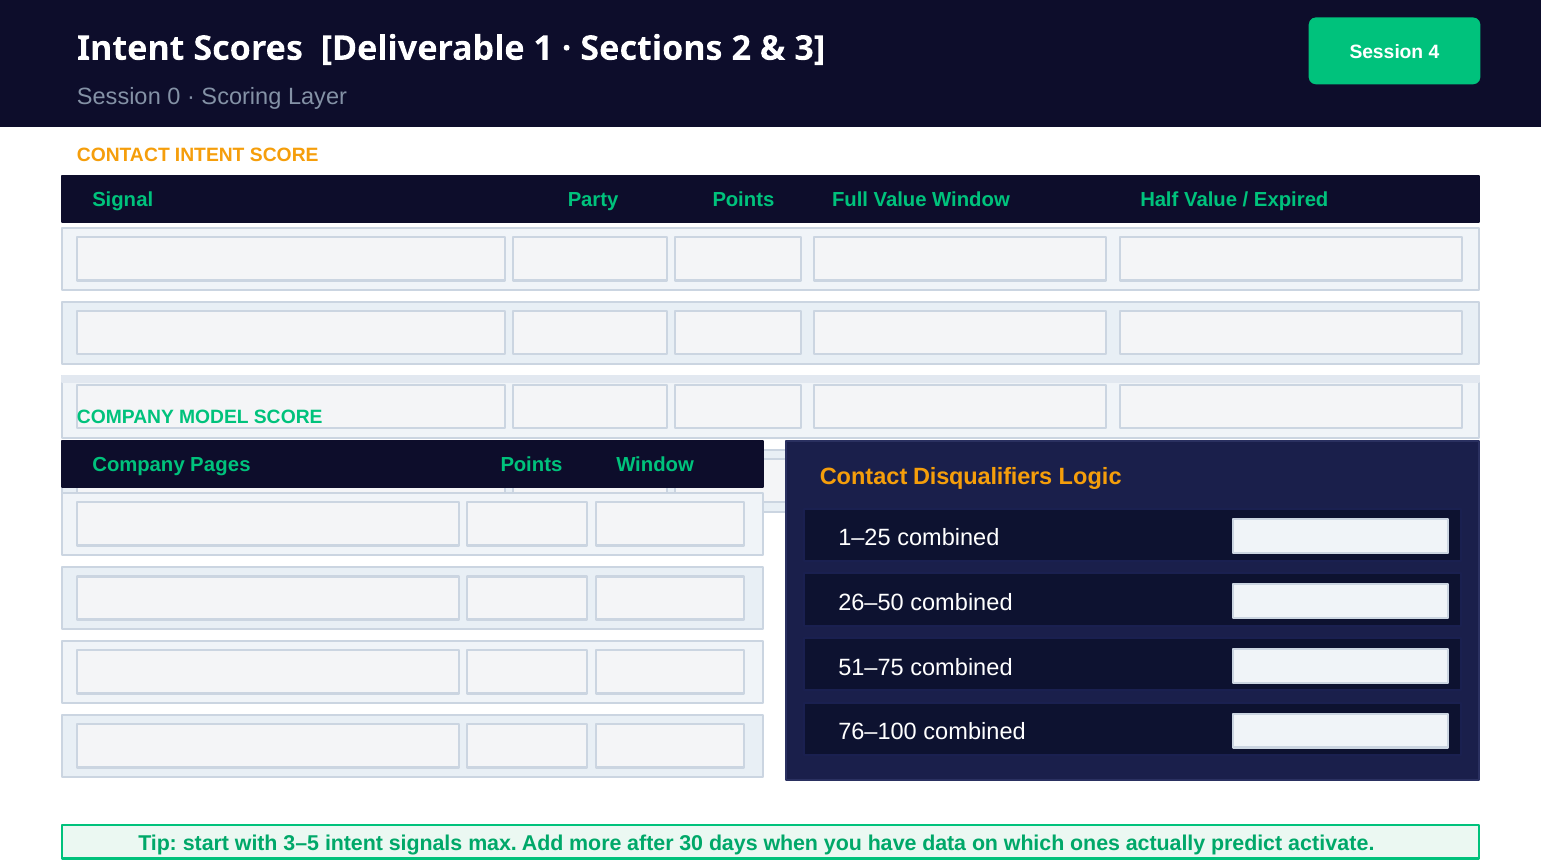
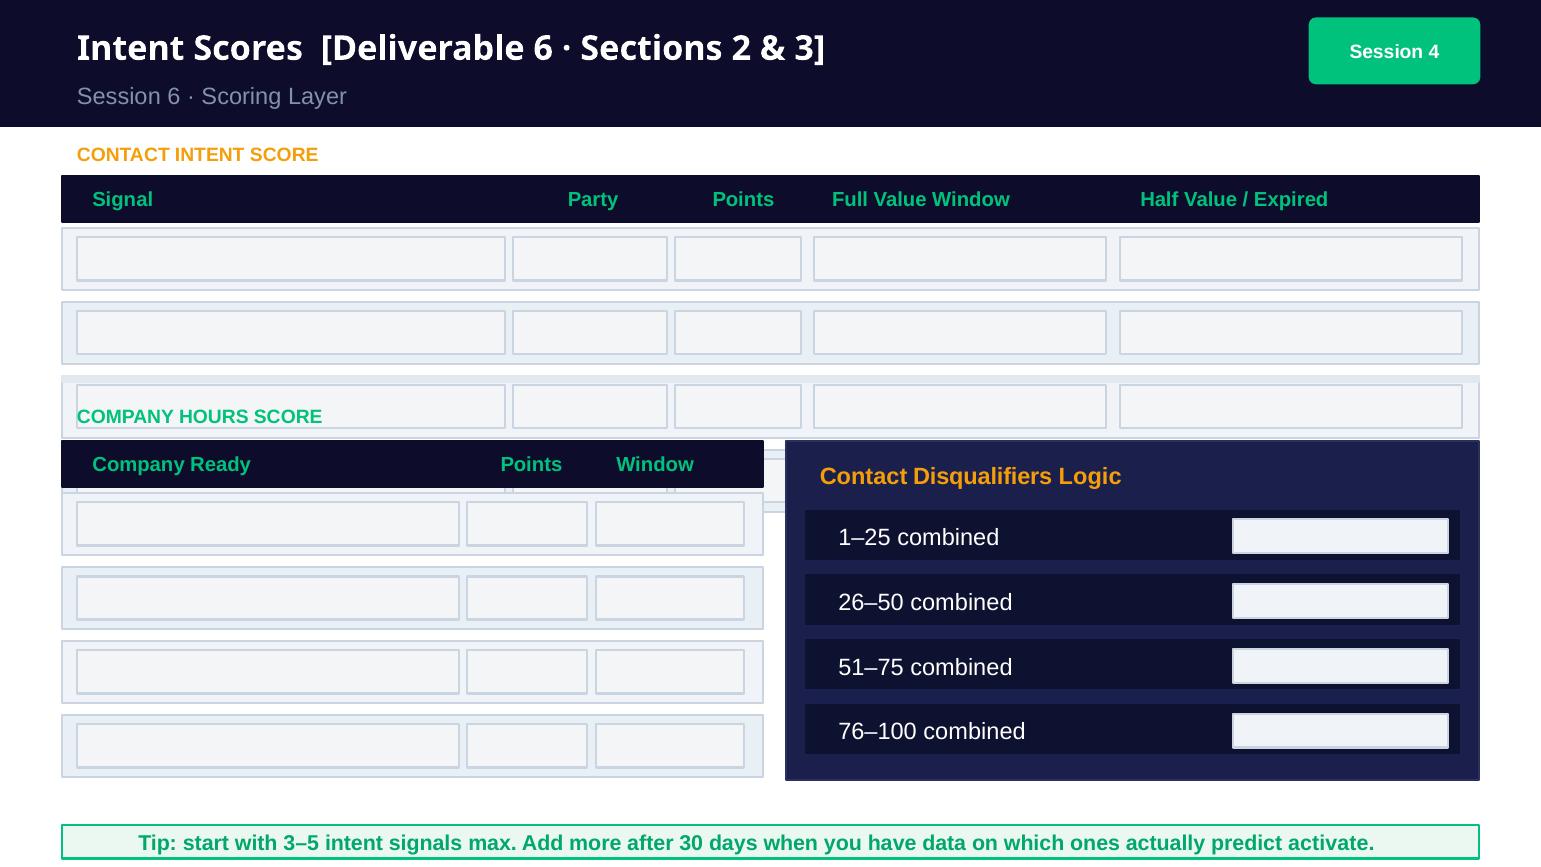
Deliverable 1: 1 -> 6 (543, 49)
Session 0: 0 -> 6 (174, 97)
MODEL: MODEL -> HOURS (214, 417)
Pages: Pages -> Ready (221, 465)
